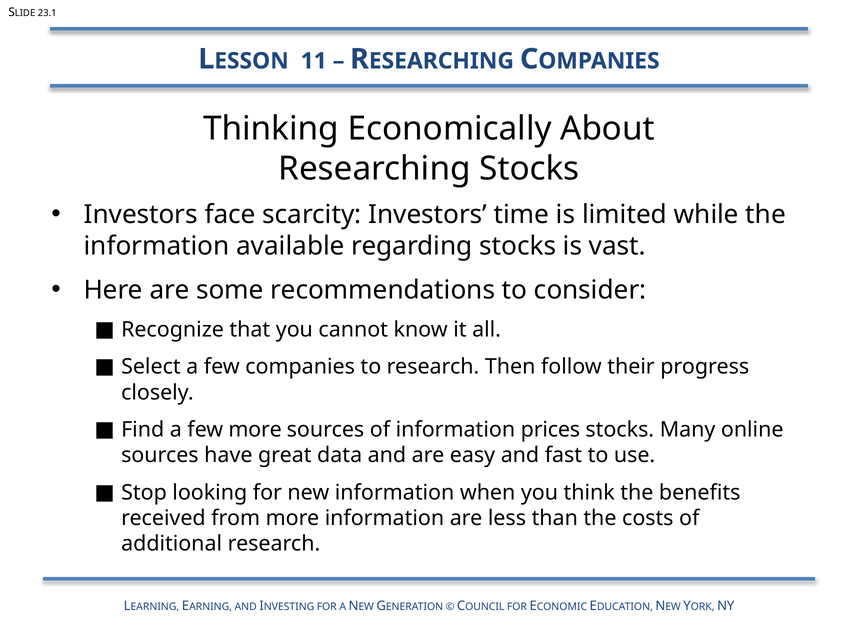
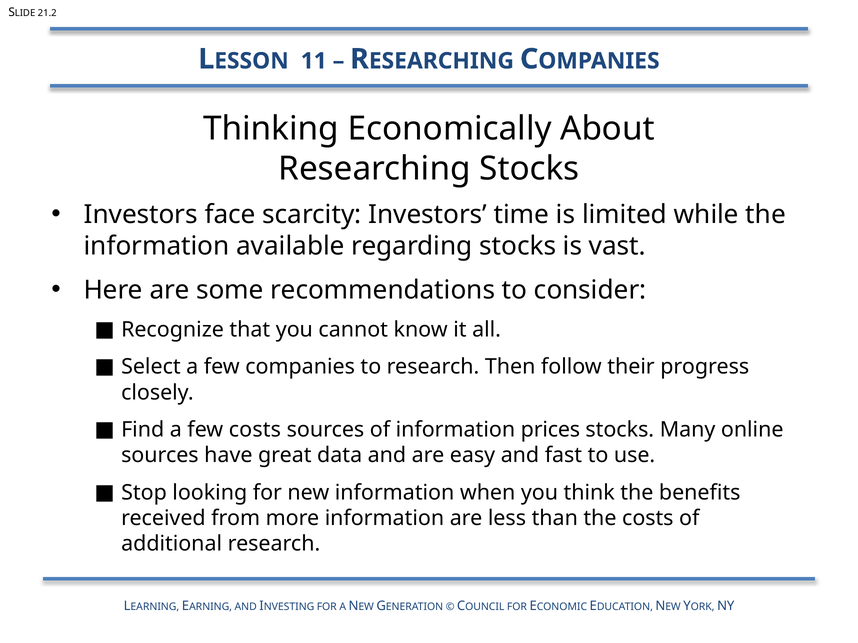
23.1: 23.1 -> 21.2 (47, 13)
few more: more -> costs (255, 430)
